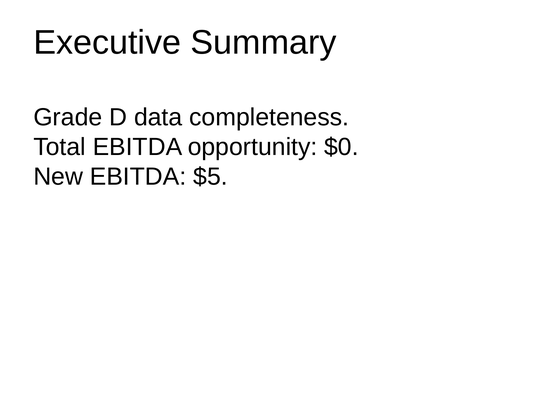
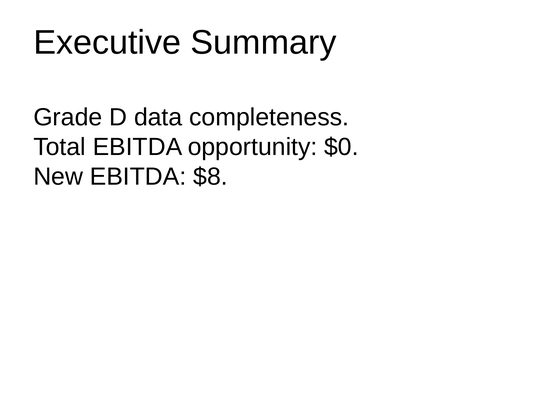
$5: $5 -> $8 (211, 177)
